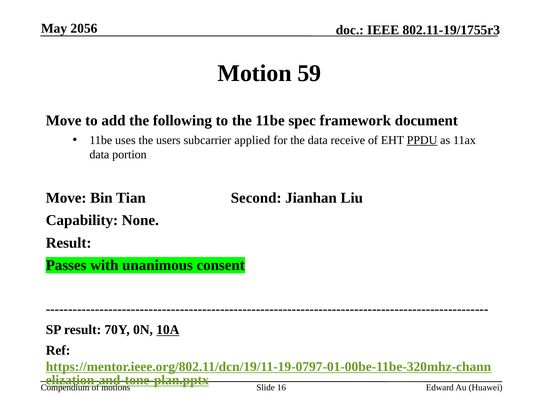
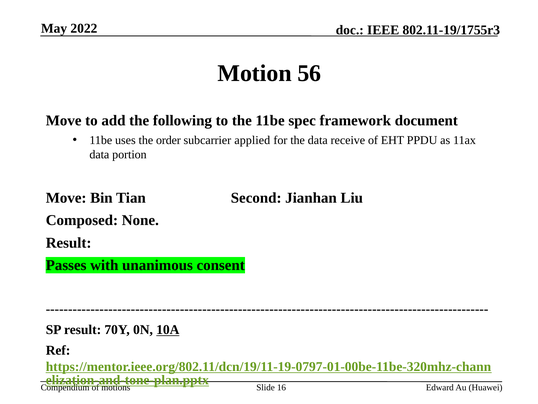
2056: 2056 -> 2022 (84, 29)
59: 59 -> 56 (309, 73)
users: users -> order (168, 140)
PPDU underline: present -> none (422, 140)
Capability: Capability -> Composed (82, 220)
